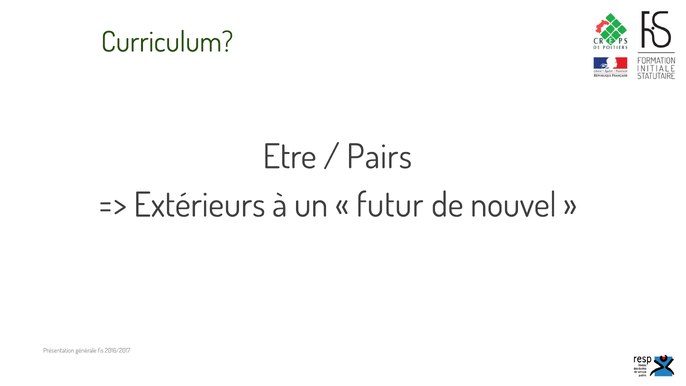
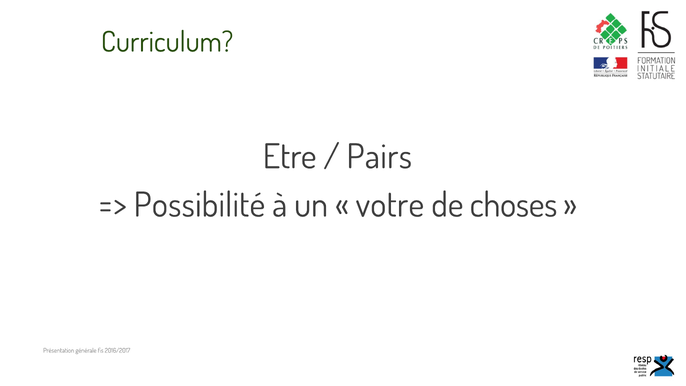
Extérieurs: Extérieurs -> Possibilité (199, 205)
futur: futur -> votre (390, 205)
nouvel: nouvel -> choses (514, 205)
